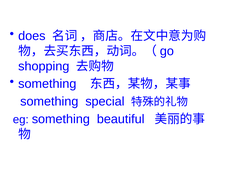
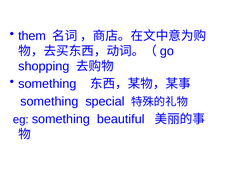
does: does -> them (32, 36)
